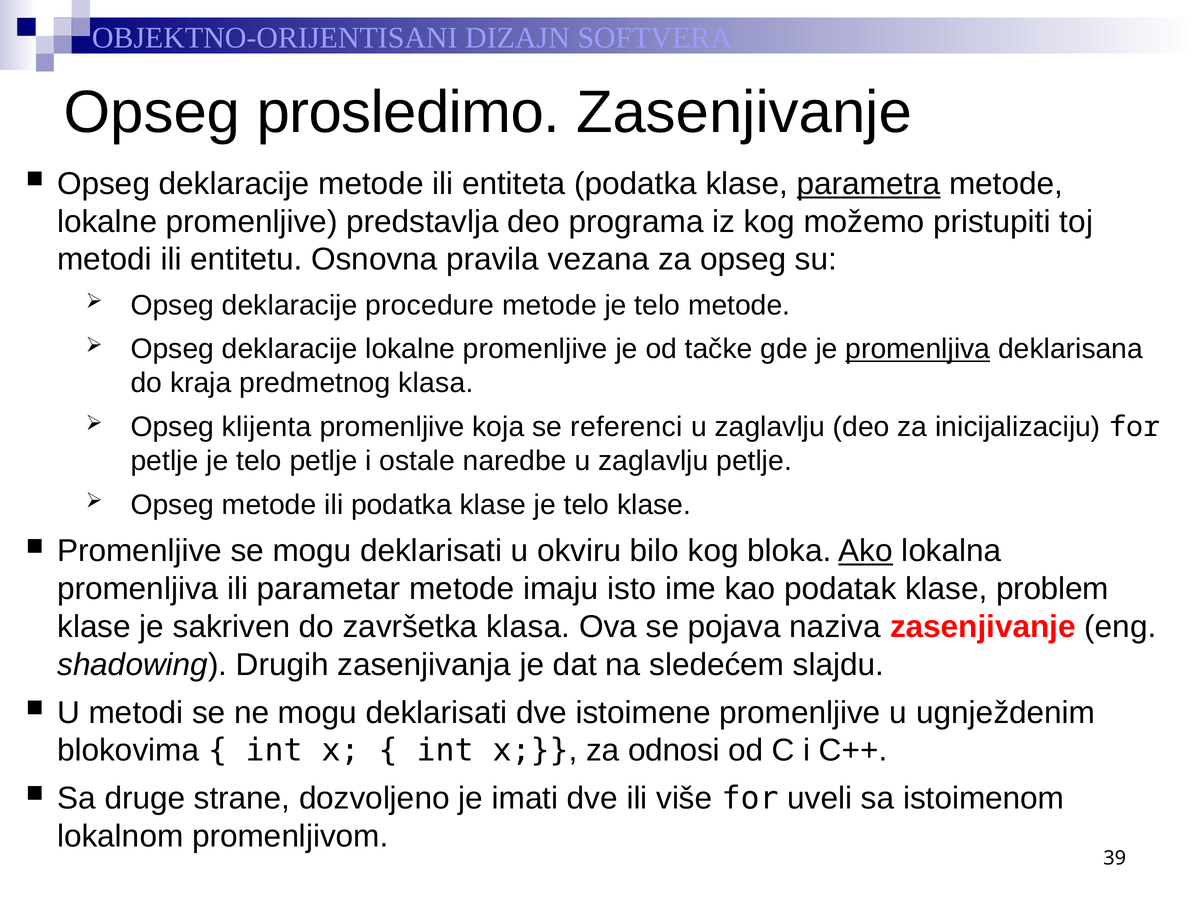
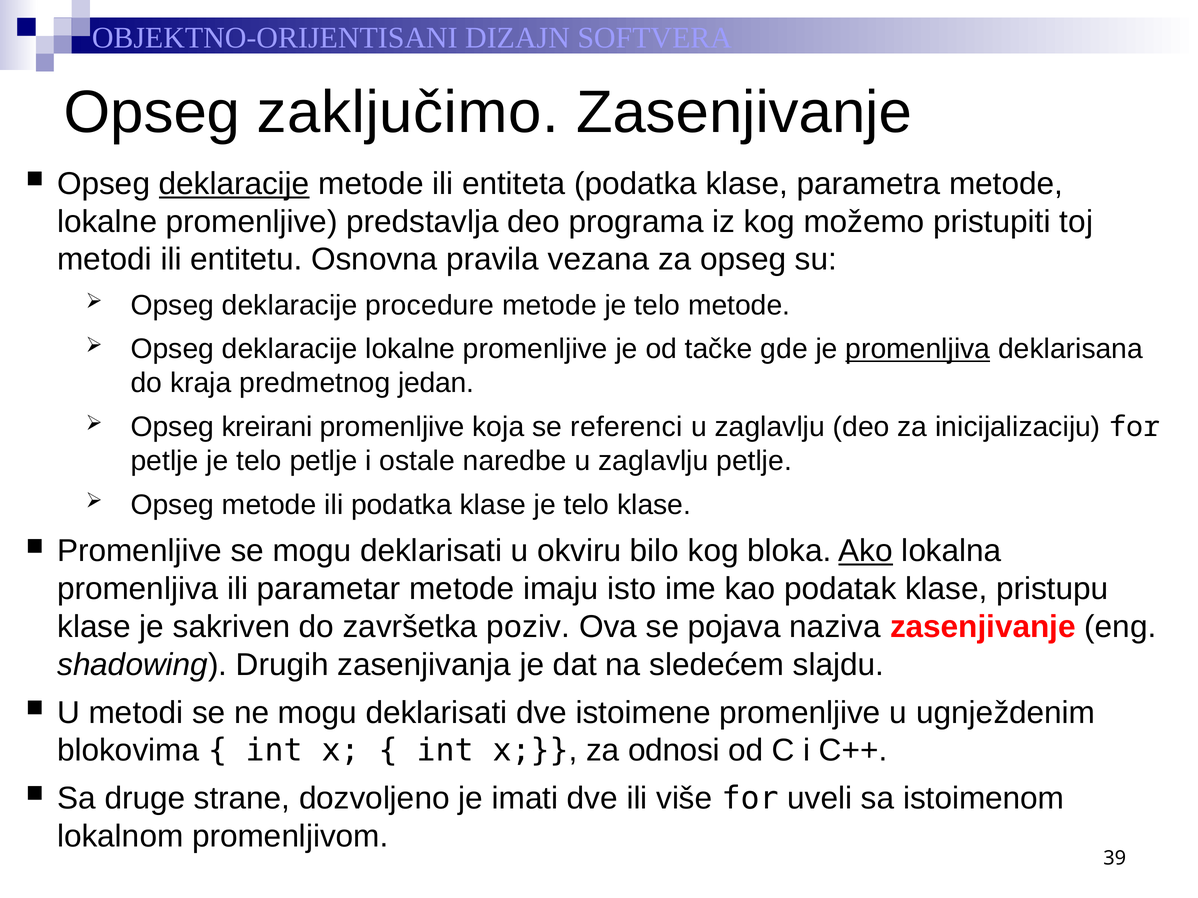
prosledimo: prosledimo -> zaključimo (408, 113)
deklaracije underline: none -> present (234, 184)
parametra underline: present -> none (869, 184)
predmetnog klasa: klasa -> jedan (436, 383)
klijenta: klijenta -> kreirani (267, 427)
problem: problem -> pristupu (1052, 589)
završetka klasa: klasa -> poziv (528, 627)
